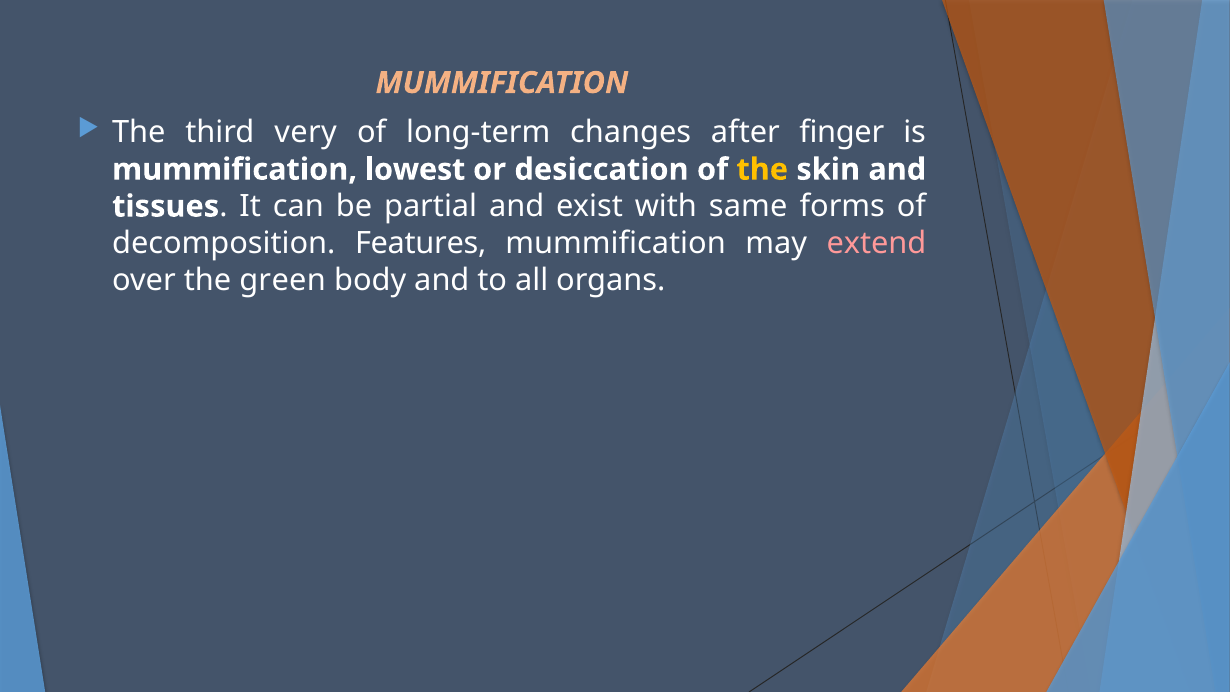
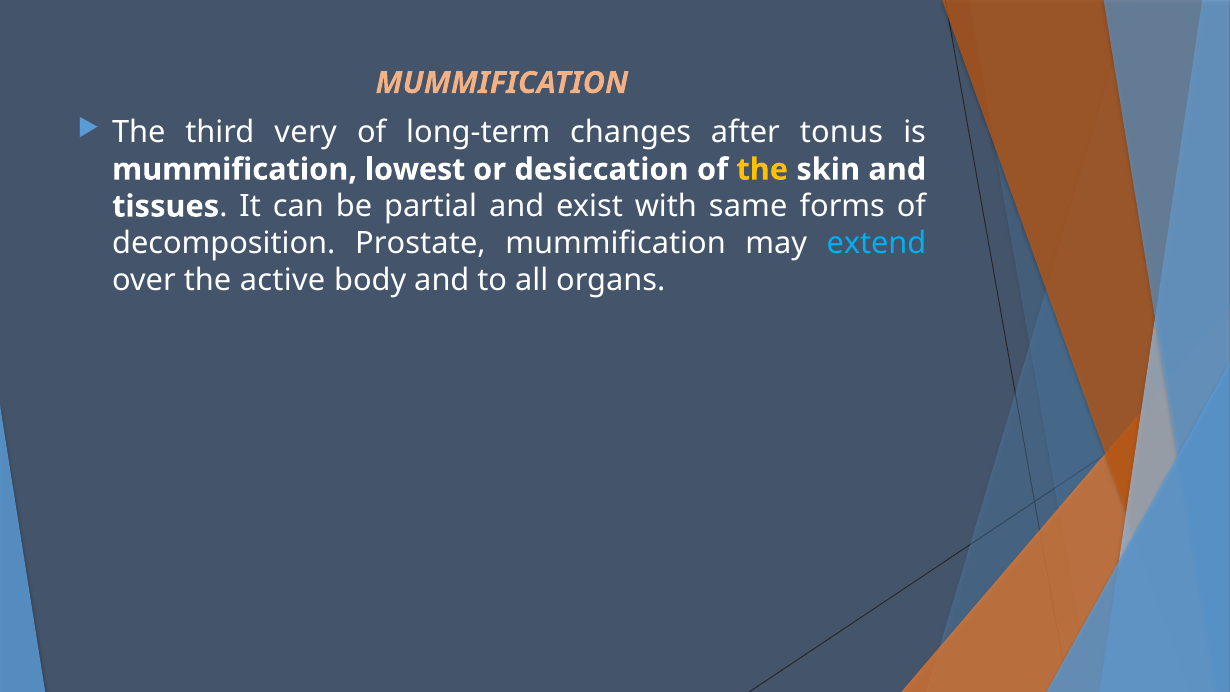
finger: finger -> tonus (841, 133)
Features: Features -> Prostate (420, 243)
extend colour: pink -> light blue (876, 243)
green: green -> active (283, 280)
